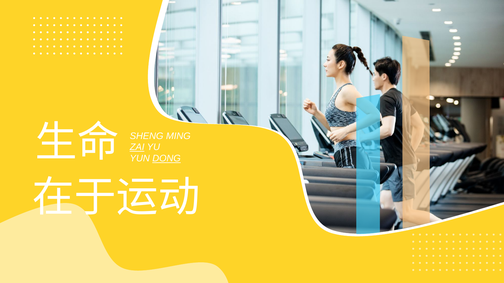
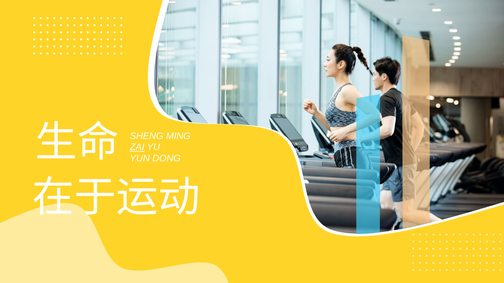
DONG underline: present -> none (167, 159)
